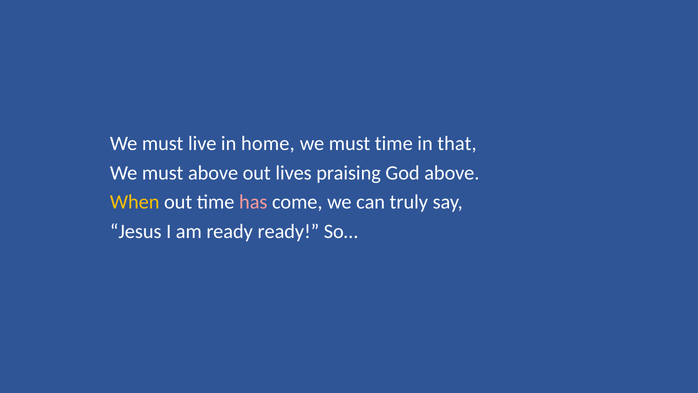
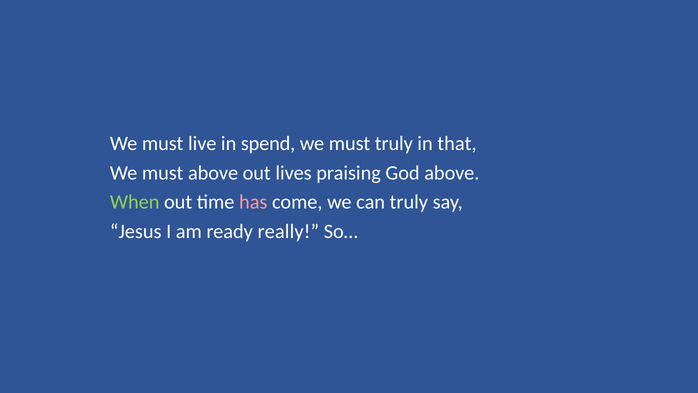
home: home -> spend (268, 144)
must time: time -> truly (394, 144)
When colour: yellow -> light green (135, 202)
ready ready: ready -> really (288, 231)
